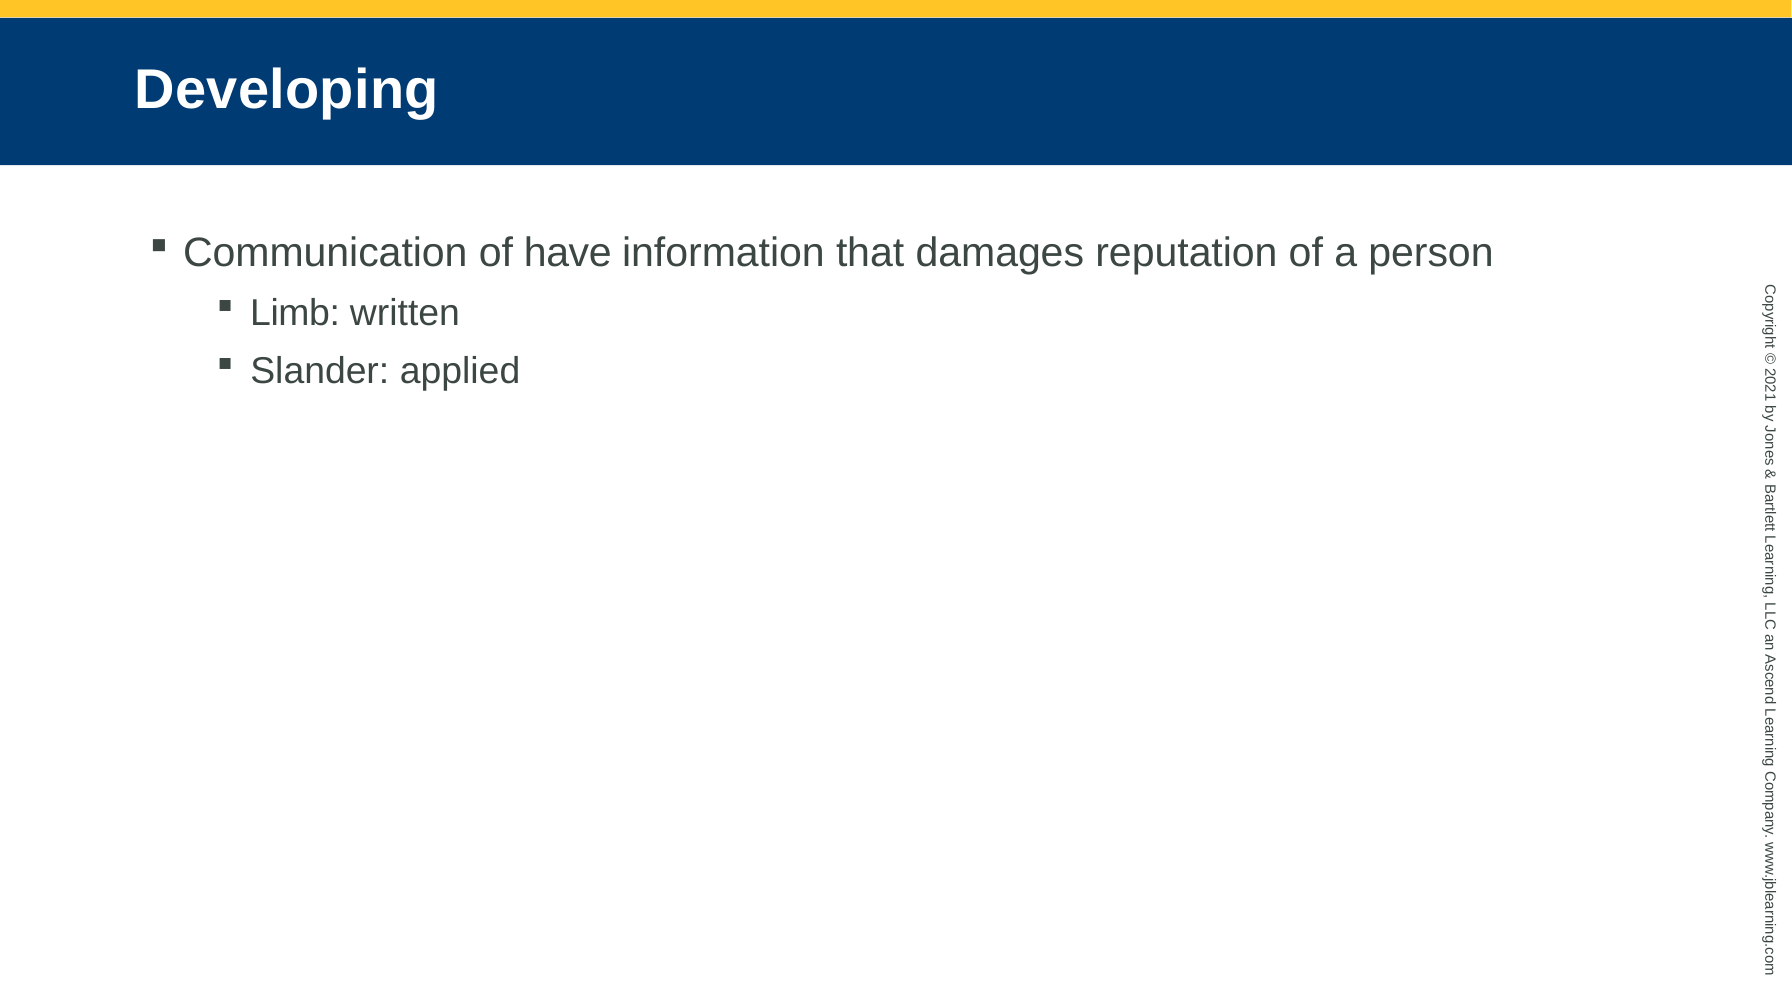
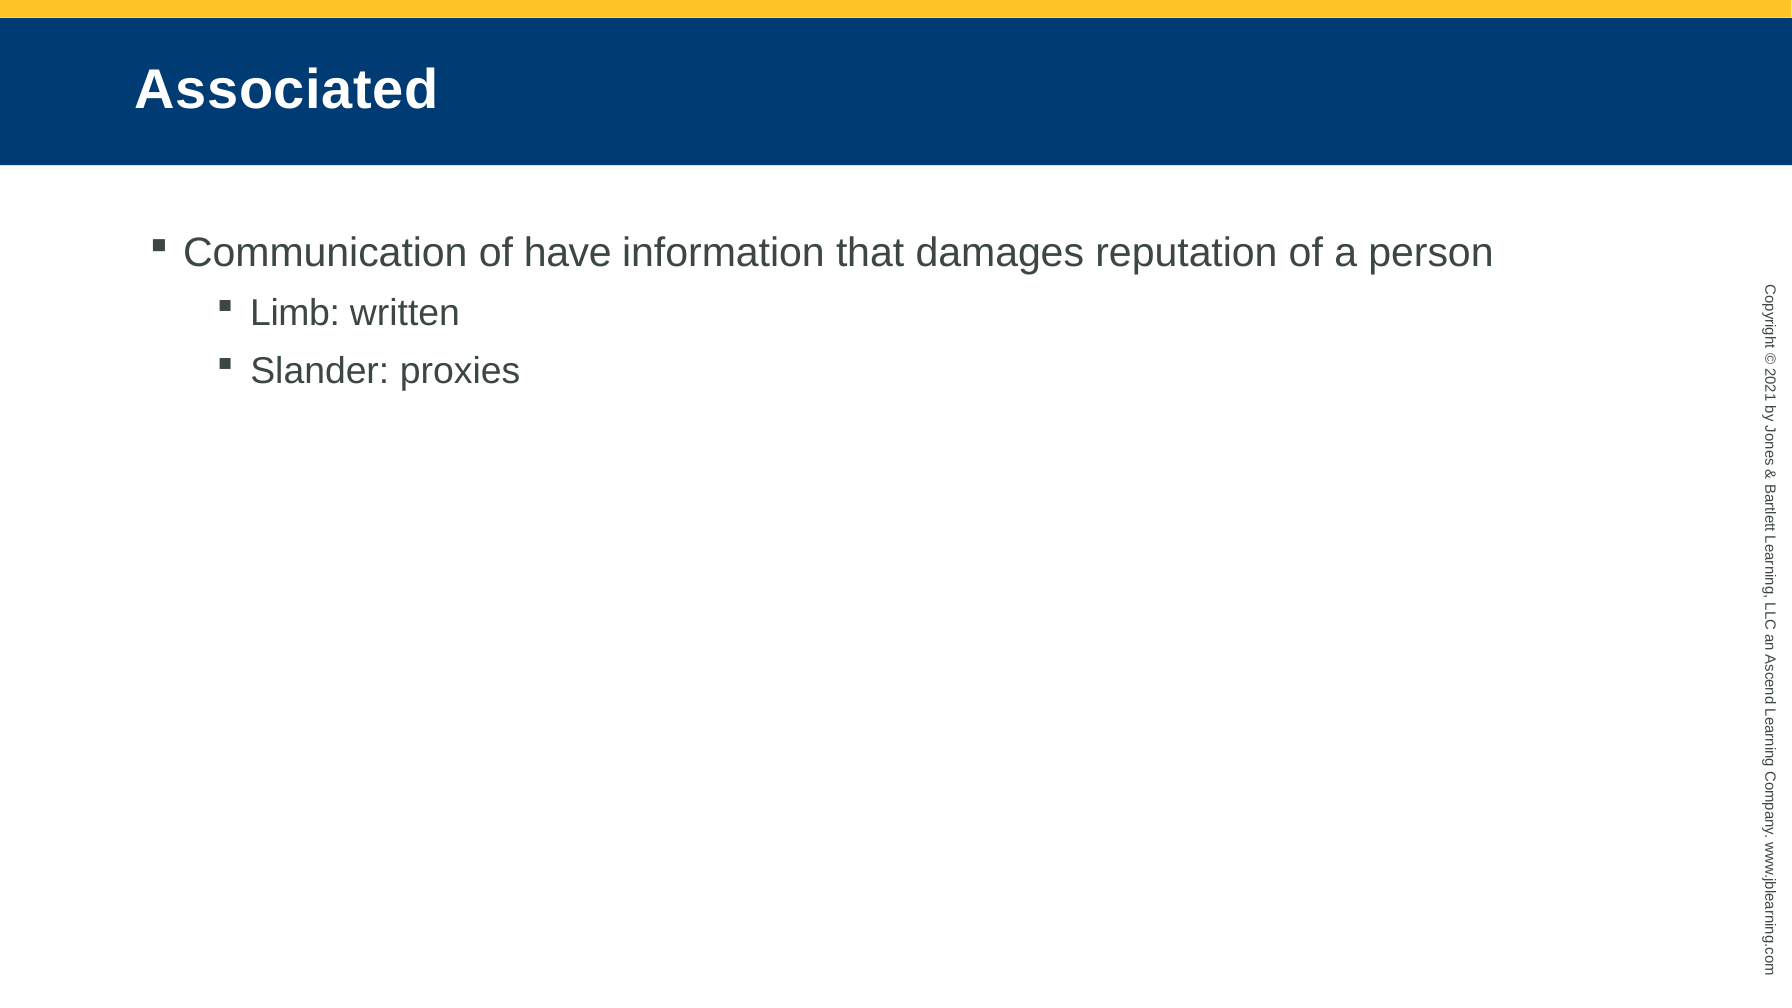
Developing: Developing -> Associated (286, 90)
applied: applied -> proxies (460, 371)
